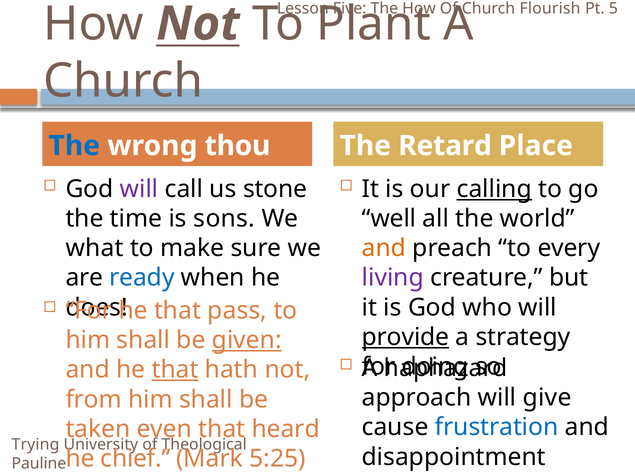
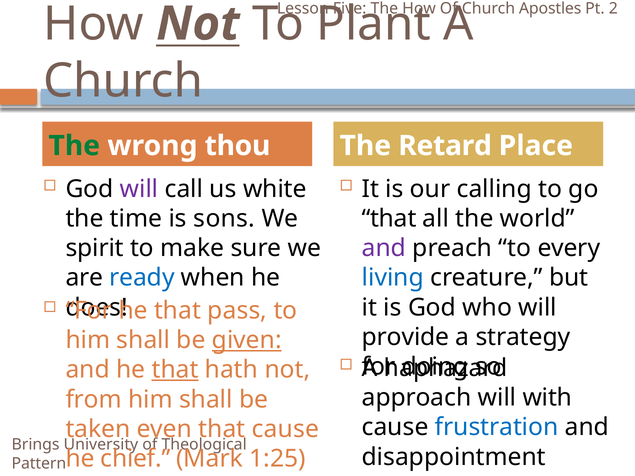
Flourish: Flourish -> Apostles (550, 8)
5: 5 -> 2 (613, 8)
The colour: blue -> green (74, 146)
stone: stone -> white (275, 189)
calling underline: present -> none (494, 189)
well: well -> that (389, 219)
what: what -> spirit (95, 248)
and colour: orange -> purple (384, 248)
living colour: purple -> blue (393, 278)
provide underline: present -> none (406, 337)
give: give -> with (547, 398)
that heard: heard -> cause (286, 429)
Trying: Trying -> Brings (36, 445)
5:25: 5:25 -> 1:25 (278, 459)
Pauline: Pauline -> Pattern (39, 464)
